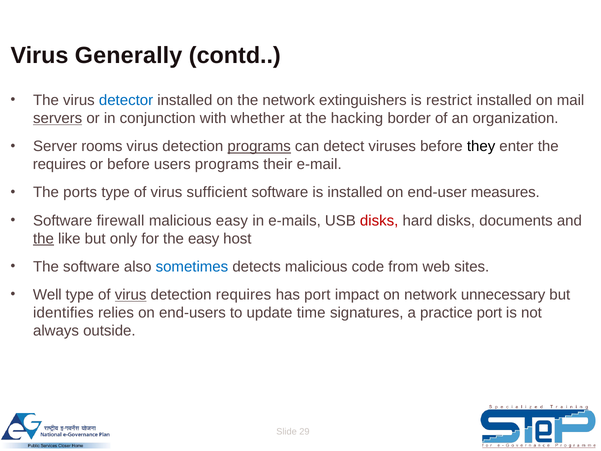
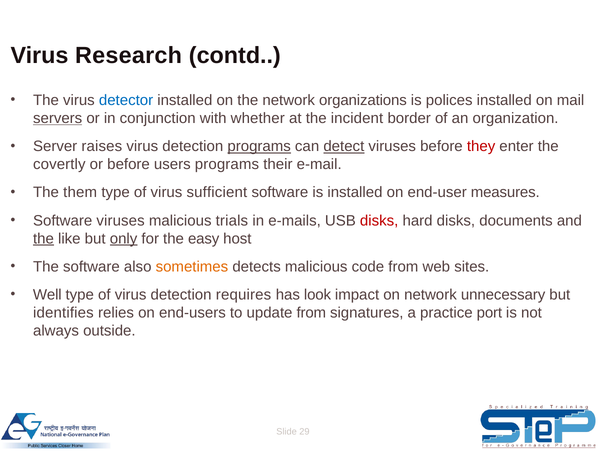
Generally: Generally -> Research (129, 56)
extinguishers: extinguishers -> organizations (363, 100)
restrict: restrict -> polices (449, 100)
hacking: hacking -> incident (357, 118)
rooms: rooms -> raises (102, 146)
detect underline: none -> present (344, 146)
they colour: black -> red (481, 146)
requires: requires -> covertly (59, 164)
ports: ports -> them (80, 192)
Software firewall: firewall -> viruses (121, 220)
malicious easy: easy -> trials (232, 220)
only underline: none -> present (124, 238)
sometimes colour: blue -> orange (192, 267)
virus underline: present -> none (131, 295)
has port: port -> look (318, 295)
update time: time -> from (311, 313)
